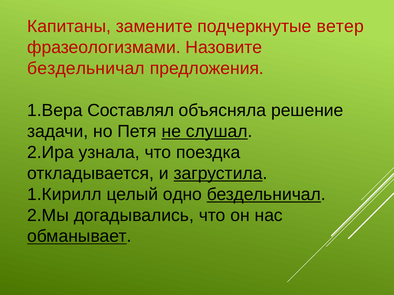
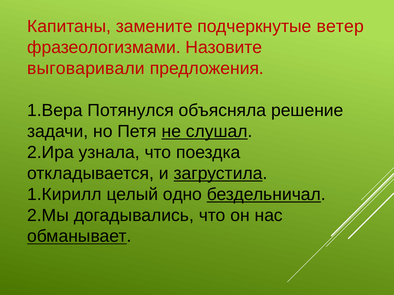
бездельничал: бездельничал -> выговаривали (86, 68)
Составлял: Составлял -> Потянулся (131, 111)
